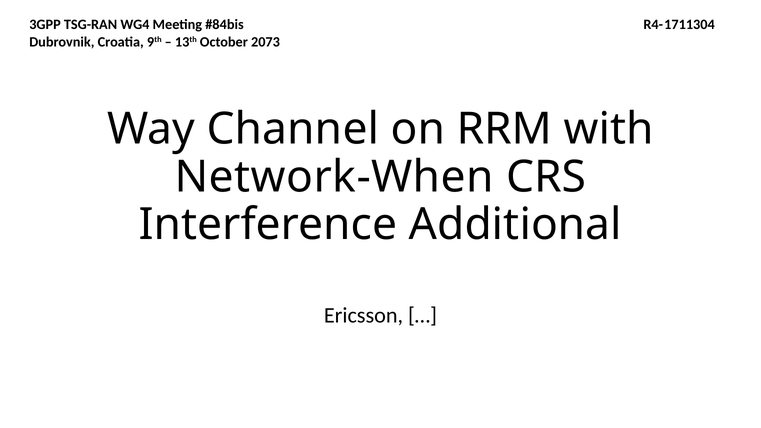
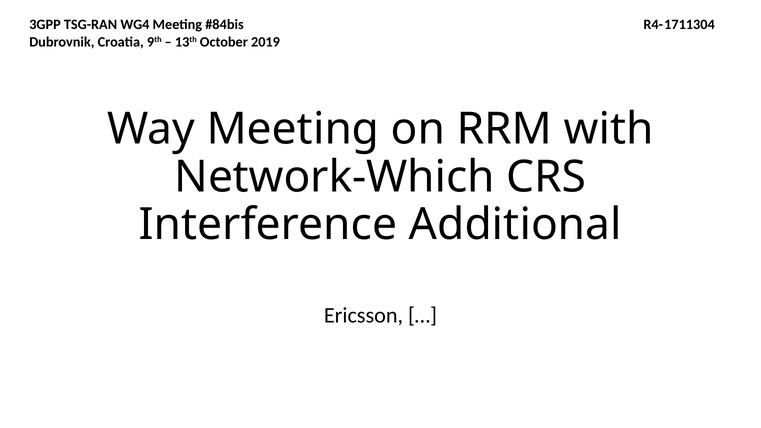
2073: 2073 -> 2019 (265, 42)
Way Channel: Channel -> Meeting (293, 129)
Network-When: Network-When -> Network-Which (335, 177)
